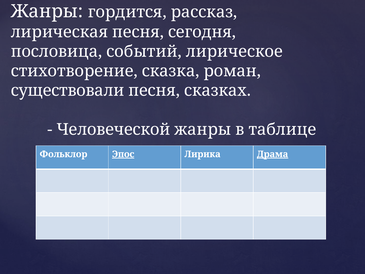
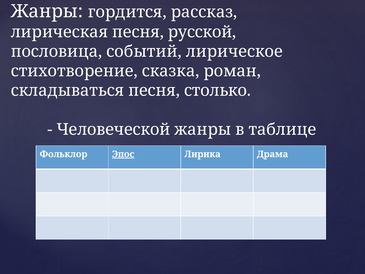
сегодня: сегодня -> русской (202, 32)
существовали: существовали -> складываться (67, 90)
сказках: сказках -> столько (218, 90)
Драма underline: present -> none (273, 154)
